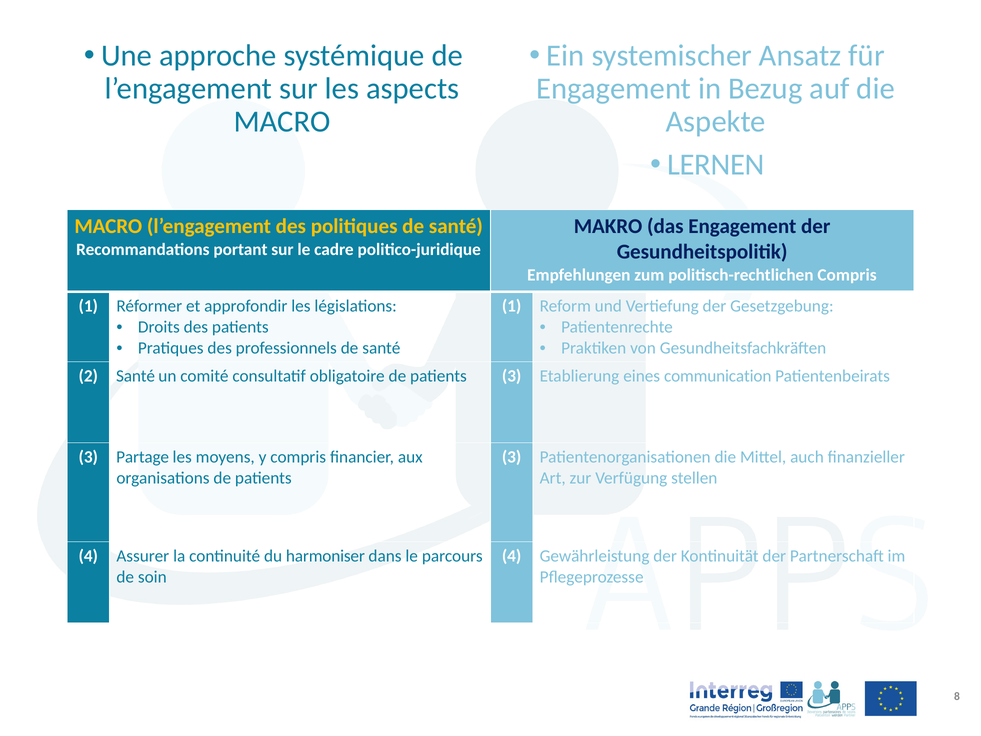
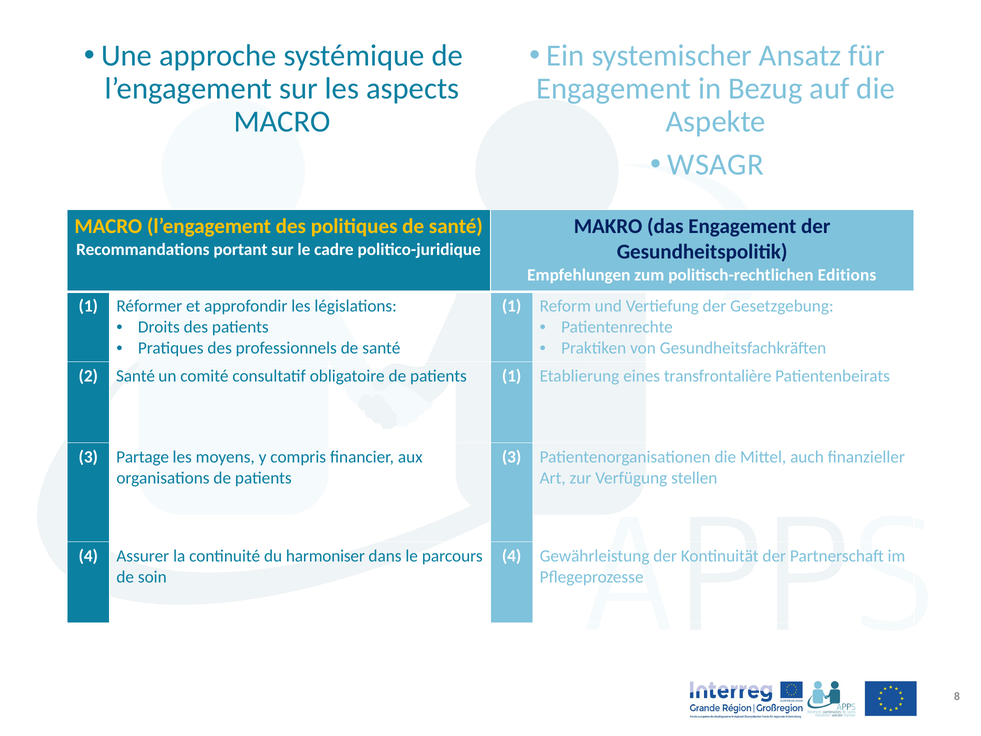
LERNEN: LERNEN -> WSAGR (716, 165)
politisch-rechtlichen Compris: Compris -> Editions (847, 275)
obligatoire de patients 3: 3 -> 1 (512, 376)
communication: communication -> transfrontalière (718, 376)
